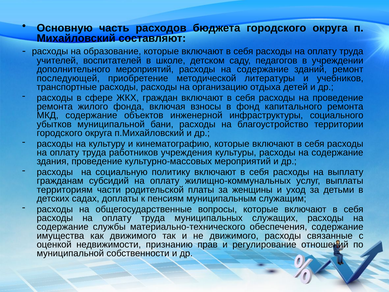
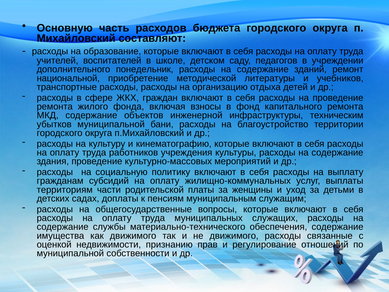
дополнительного мероприятий: мероприятий -> понедельник (145, 69)
последующей: последующей -> национальной (68, 78)
социального: социального -> техническим (337, 115)
